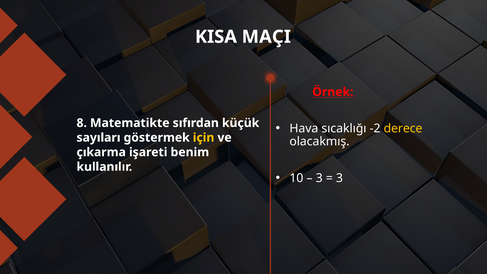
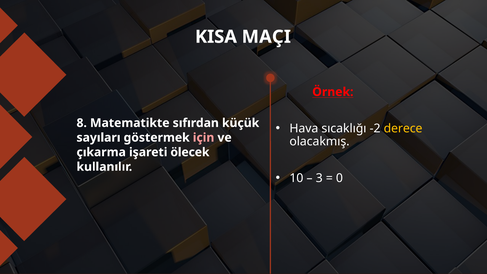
için colour: yellow -> pink (204, 138)
benim: benim -> ölecek (190, 152)
3: 3 -> 0 (339, 178)
